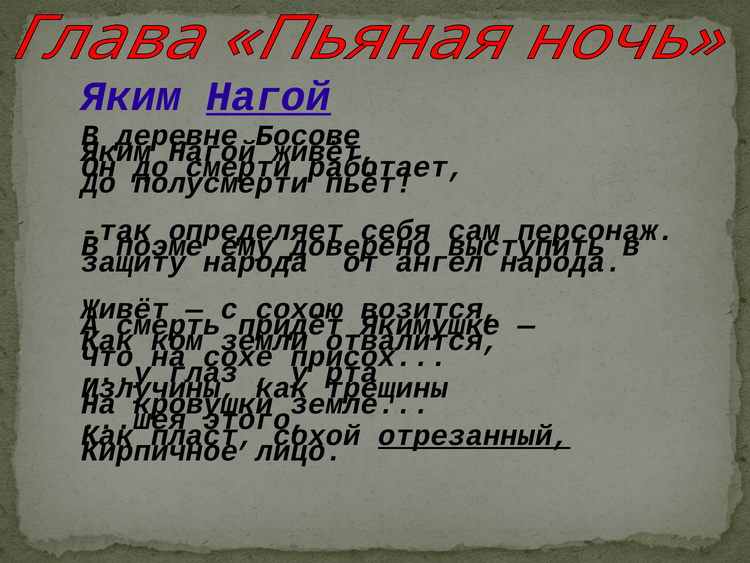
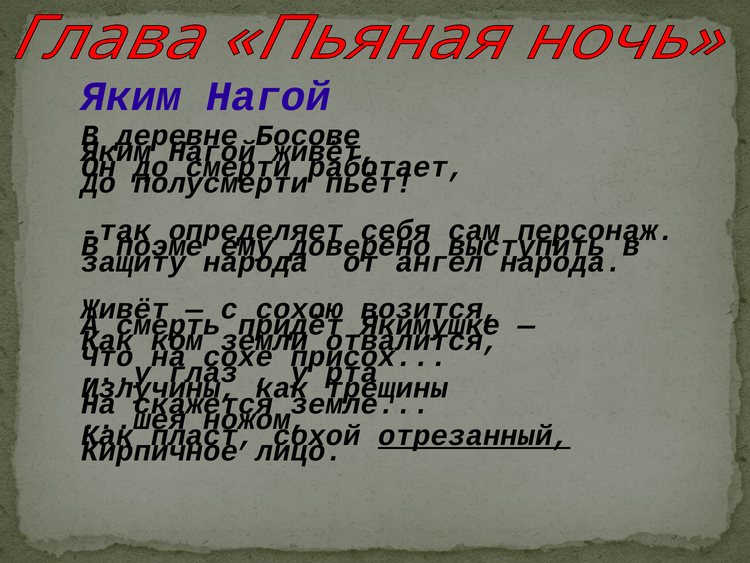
Нагой underline: present -> none (269, 96)
кровушки: кровушки -> скажется (203, 404)
этого: этого -> ножом (256, 419)
